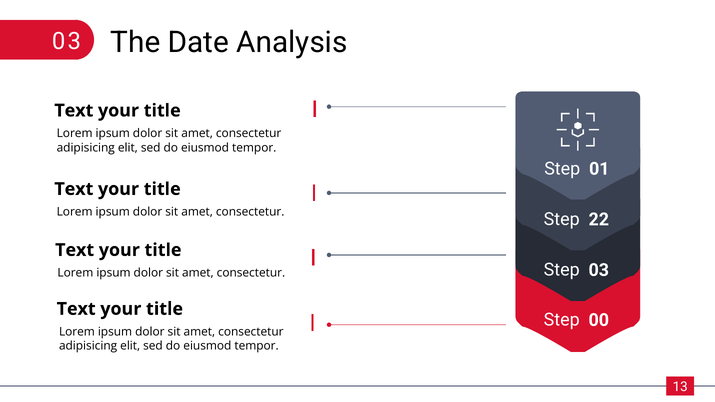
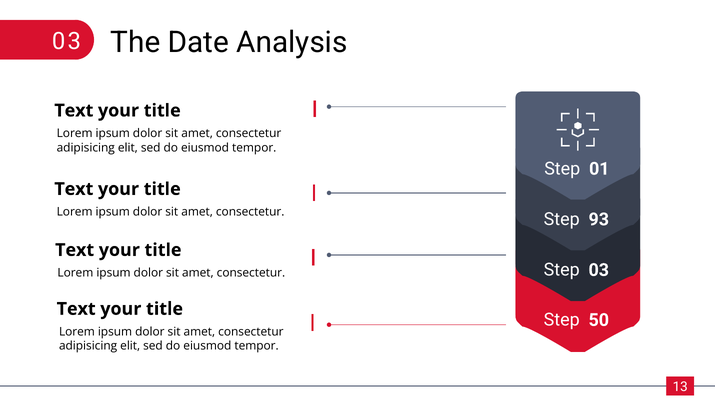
22: 22 -> 93 (599, 220)
00: 00 -> 50 (599, 320)
